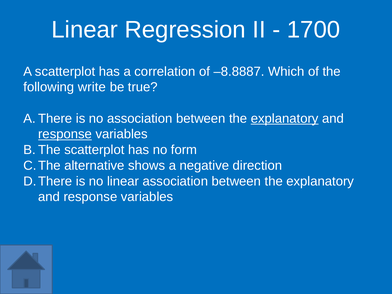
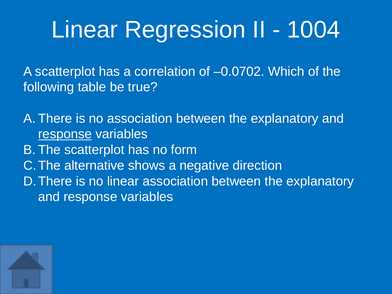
1700: 1700 -> 1004 (314, 30)
–8.8887: –8.8887 -> –0.0702 (239, 71)
write: write -> table (92, 87)
explanatory underline: present -> none (285, 118)
